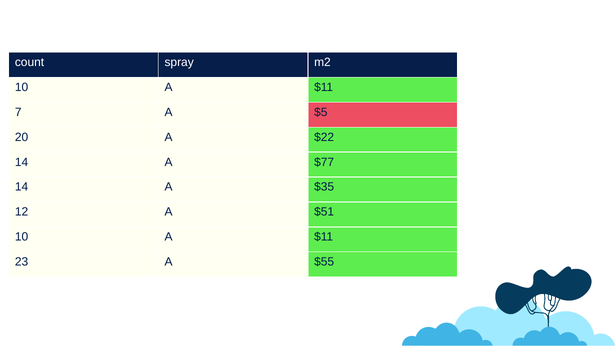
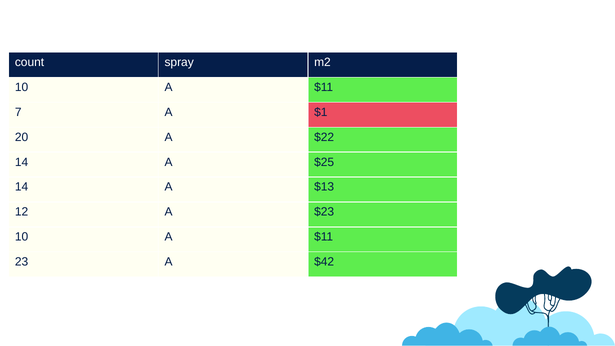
$5: $5 -> $1 (321, 112)
$77: $77 -> $25 (324, 162)
$35: $35 -> $13 (324, 187)
$51: $51 -> $23 (324, 212)
$55: $55 -> $42 (324, 262)
